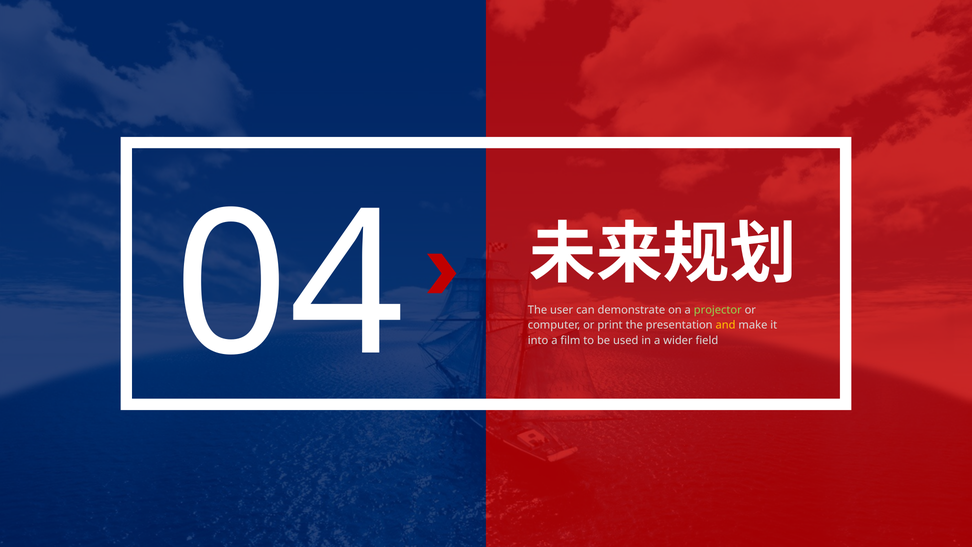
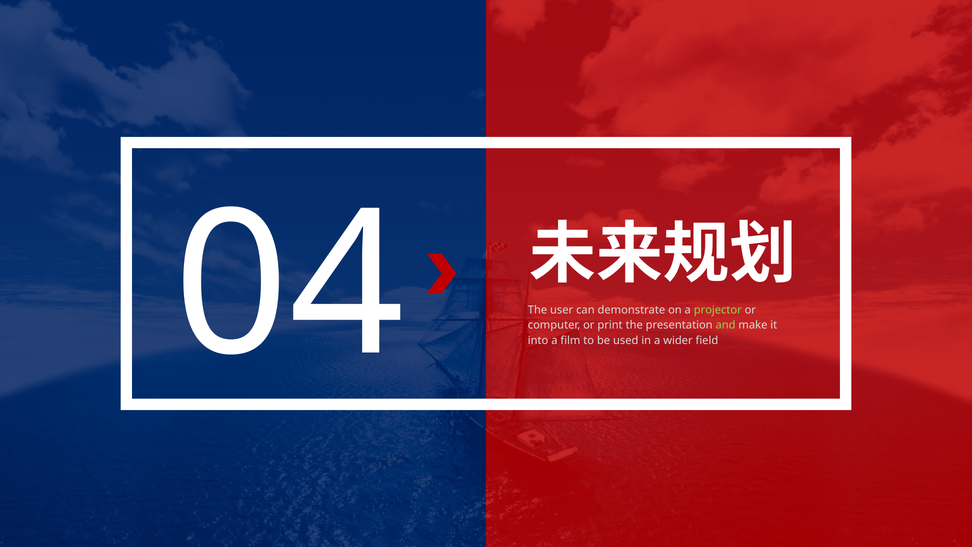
and colour: yellow -> light green (726, 325)
